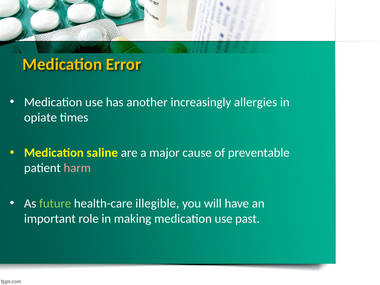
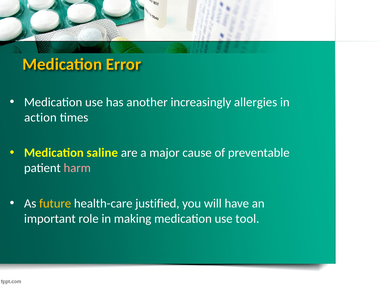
opiate: opiate -> action (40, 117)
future colour: light green -> yellow (55, 203)
illegible: illegible -> justified (157, 203)
past: past -> tool (247, 219)
